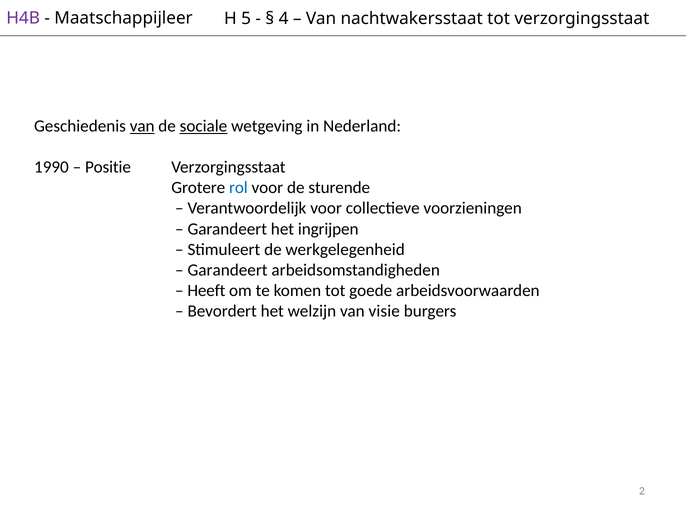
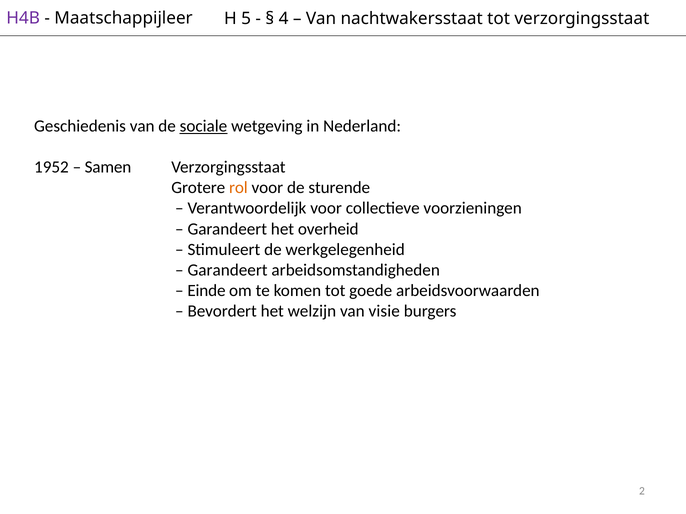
van underline: present -> none (142, 126)
1990: 1990 -> 1952 (51, 167)
Positie: Positie -> Samen (108, 167)
rol colour: blue -> orange (238, 188)
ingrijpen: ingrijpen -> overheid (328, 229)
Heeft: Heeft -> Einde (206, 291)
